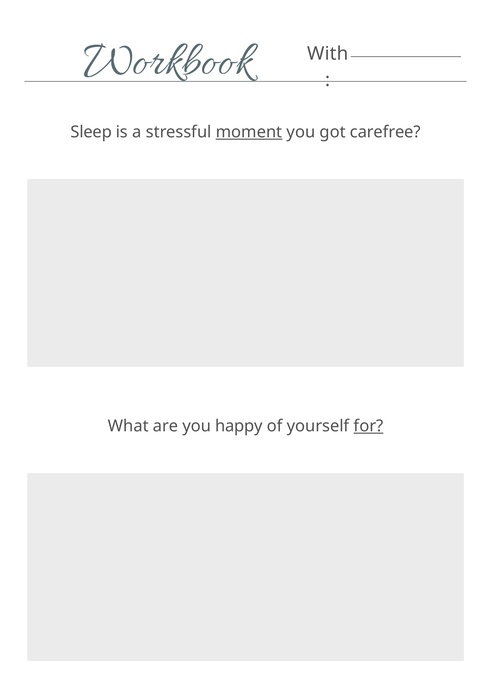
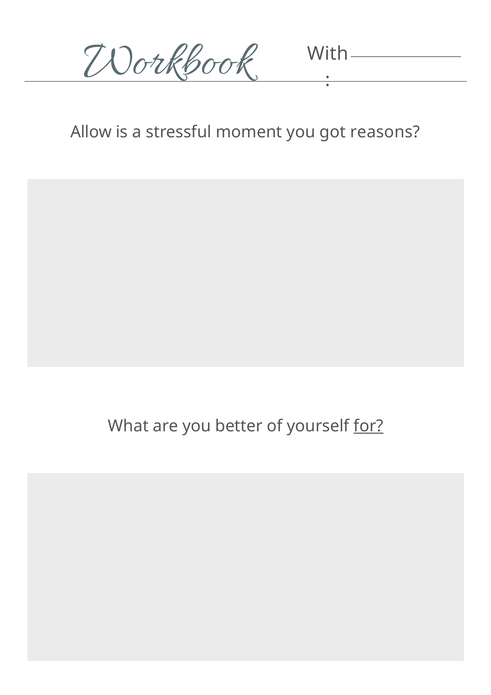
Sleep: Sleep -> Allow (91, 132)
moment underline: present -> none (249, 132)
carefree: carefree -> reasons (385, 132)
happy: happy -> better (239, 426)
